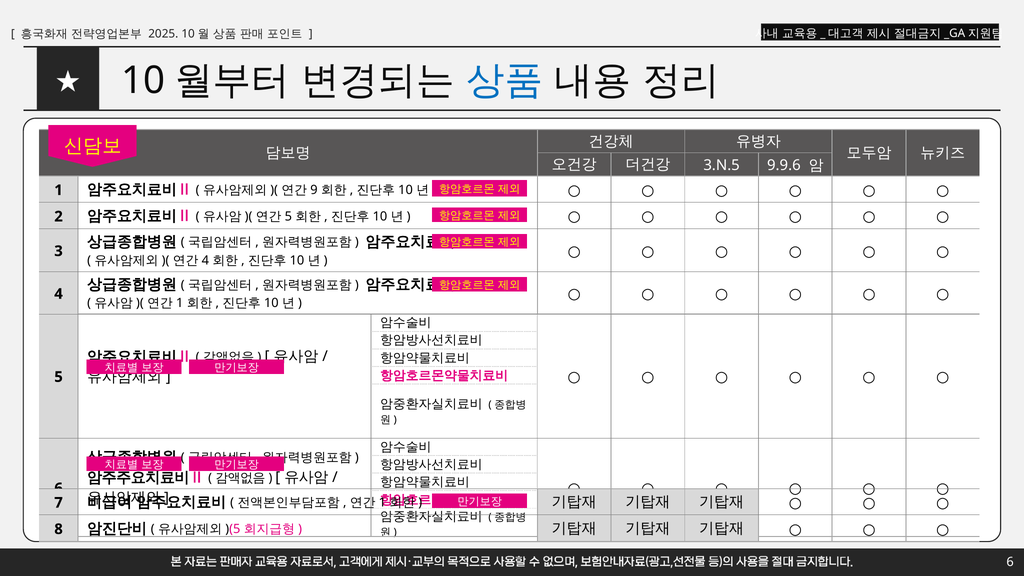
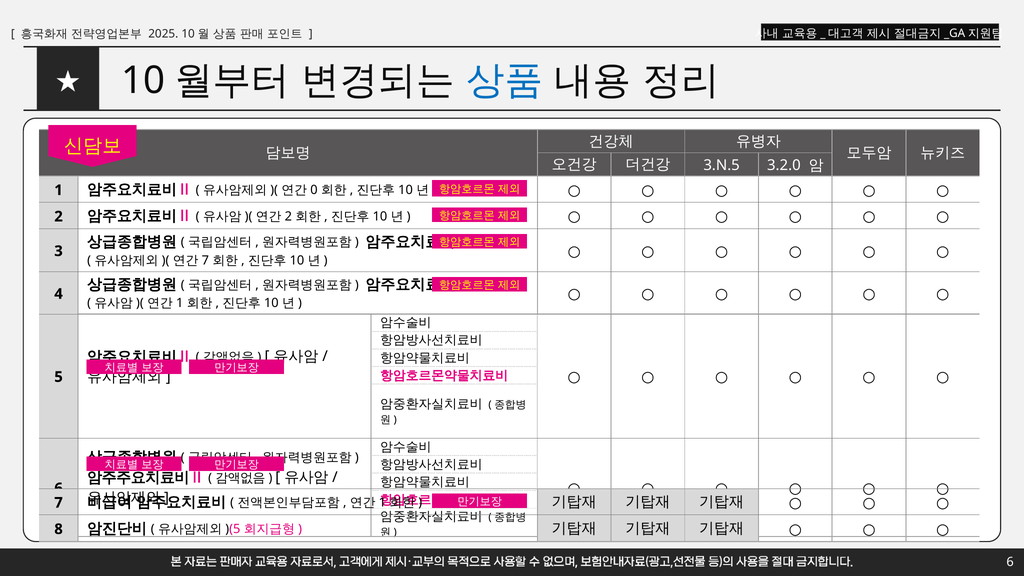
9.9.6: 9.9.6 -> 3.2.0 (784, 165)
9: 9 -> 0 (314, 190)
5: 5 -> 2 (288, 216)
4: 4 -> 7 (205, 260)
